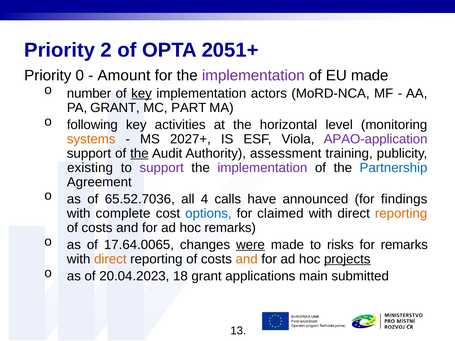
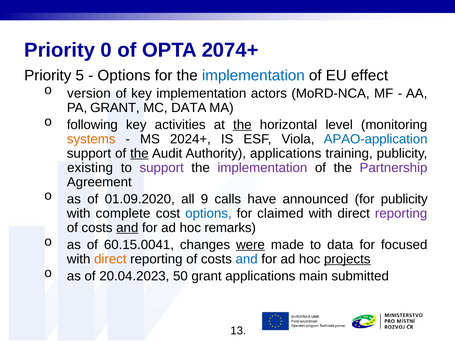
2: 2 -> 0 (106, 50)
2051+: 2051+ -> 2074+ (230, 50)
0: 0 -> 5 (80, 76)
Amount: Amount -> Options (124, 76)
implementation colour: purple -> blue (253, 76)
EU made: made -> effect (370, 76)
number: number -> version (89, 93)
key underline: present -> none (142, 93)
MC PART: PART -> DATA (189, 108)
the underline: none -> present (242, 125)
2027+: 2027+ -> 2024+ (190, 139)
APAO-application colour: purple -> blue (376, 139)
Authority assessment: assessment -> applications (286, 153)
Partnership colour: blue -> purple (393, 168)
65.52.7036: 65.52.7036 -> 01.09.2020 (140, 199)
4: 4 -> 9 (205, 199)
for findings: findings -> publicity (404, 199)
reporting colour: orange -> purple (401, 213)
and underline: none -> present (127, 228)
17.64.0065: 17.64.0065 -> 60.15.0041 (139, 245)
to risks: risks -> data (340, 245)
for remarks: remarks -> focused (404, 245)
and colour: orange -> blue (247, 259)
18: 18 -> 50 (180, 276)
